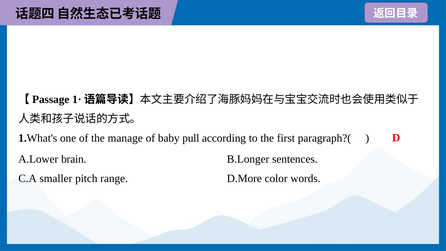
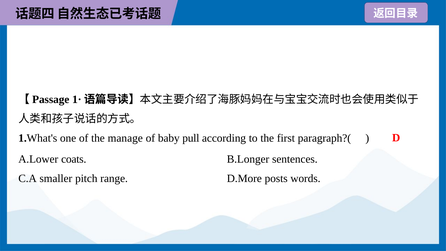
brain: brain -> coats (74, 159)
color: color -> posts (276, 178)
